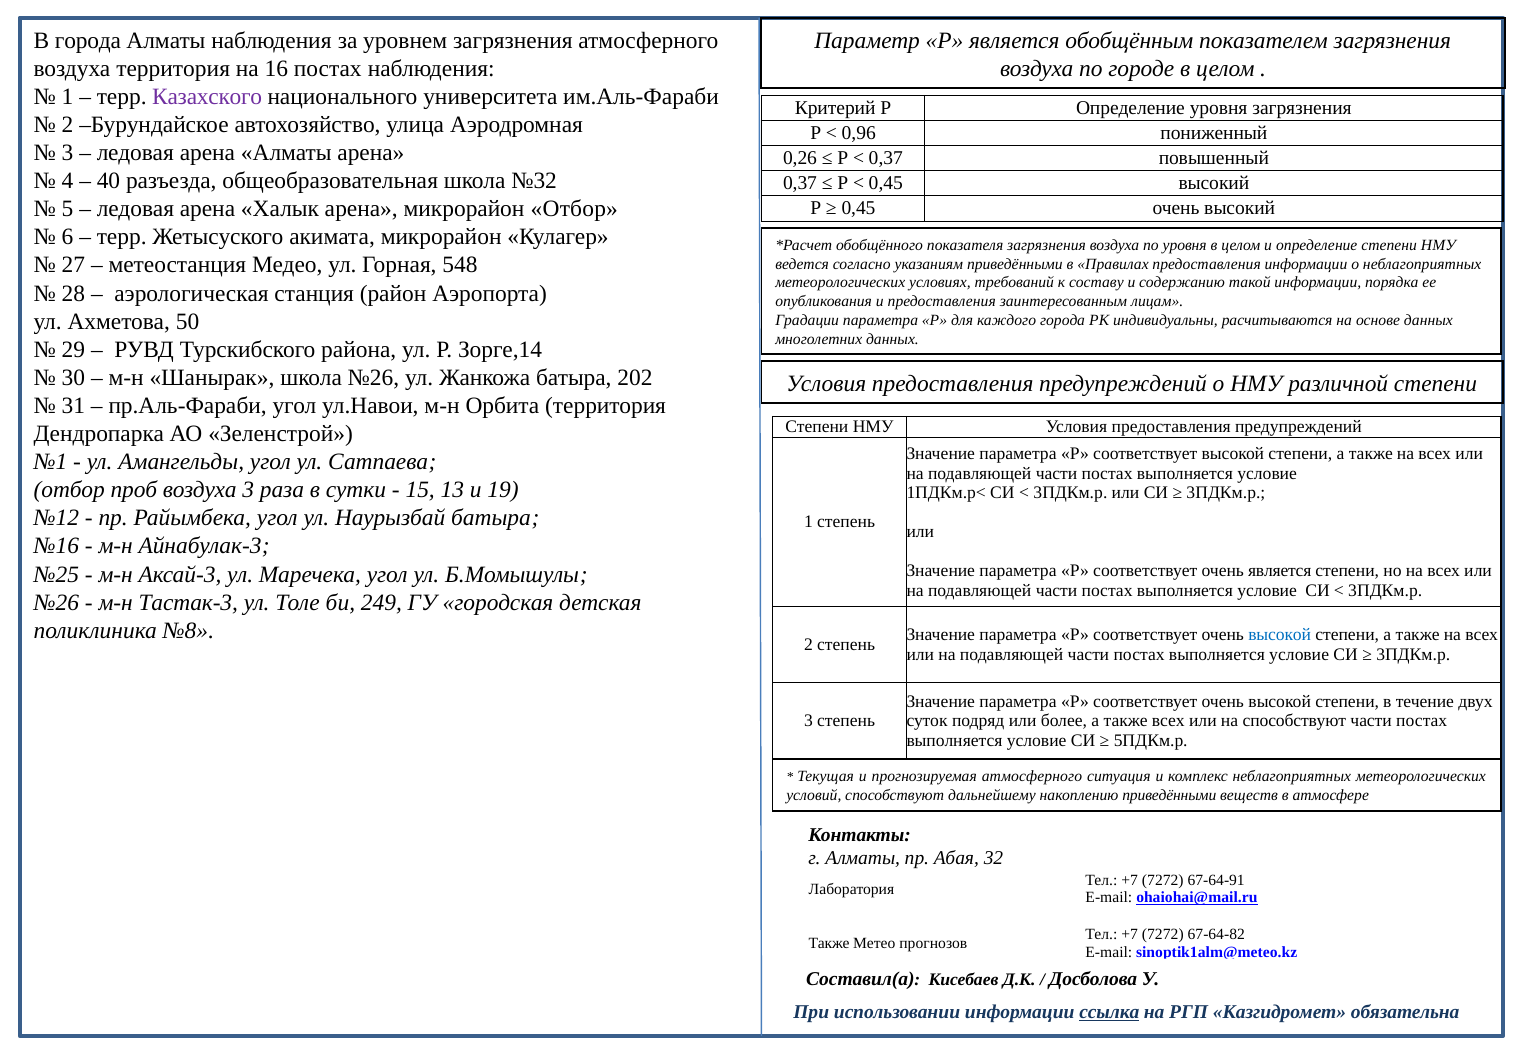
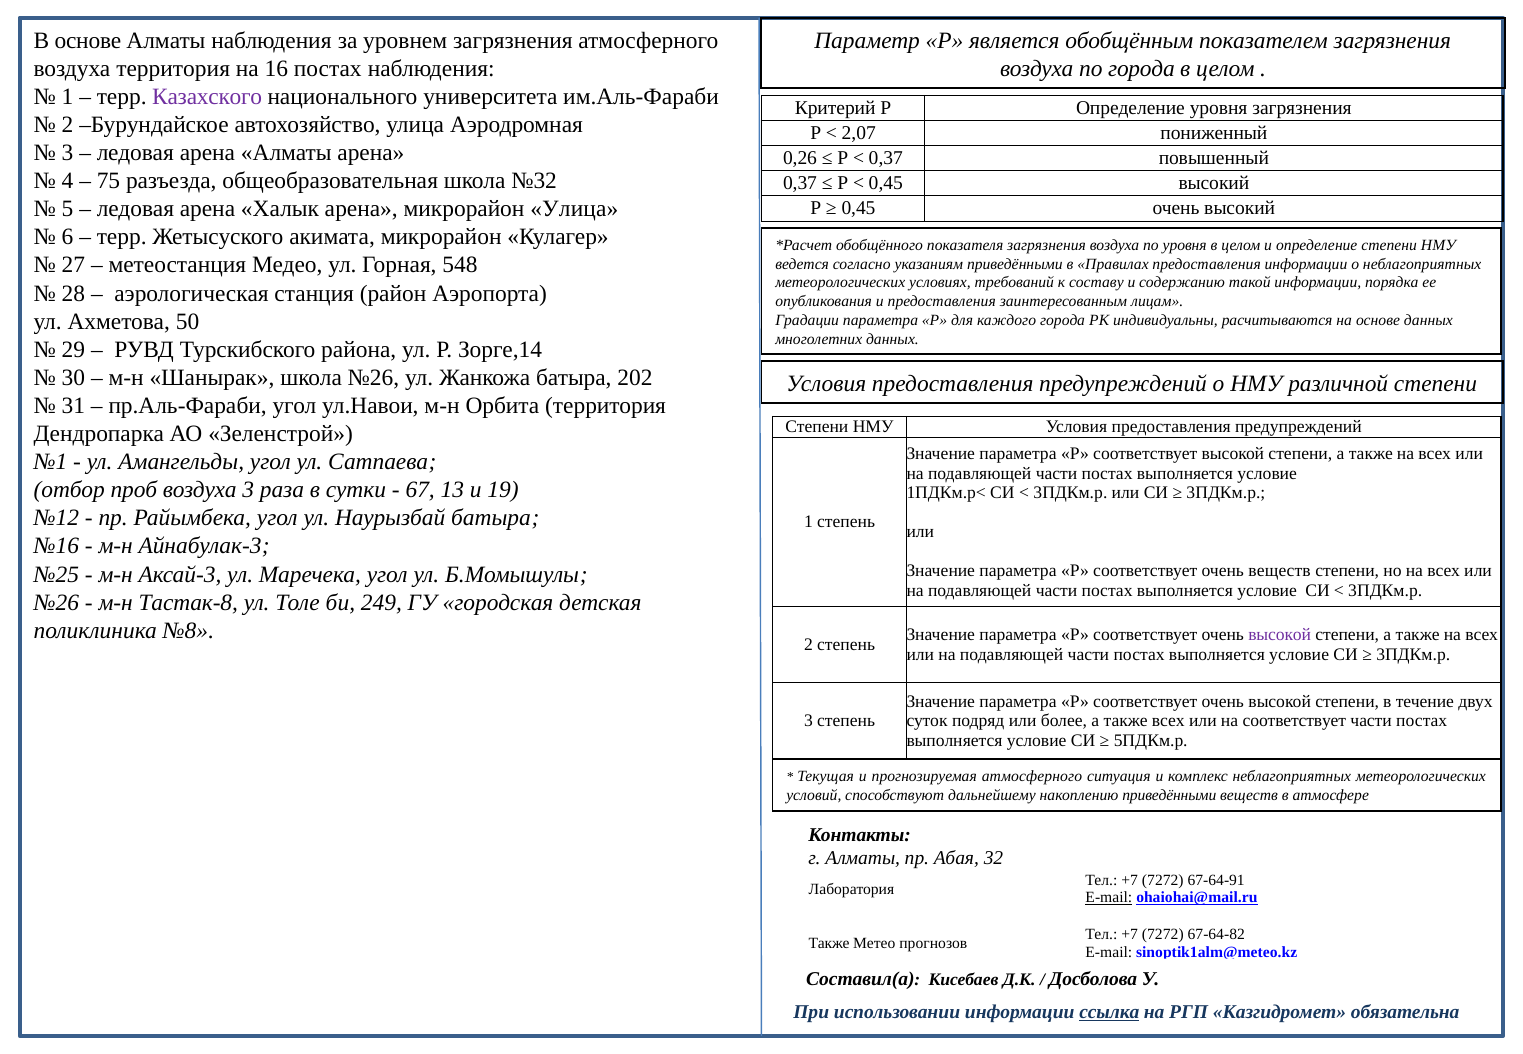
В города: города -> основе (88, 40)
по городе: городе -> города (1141, 68)
0,96: 0,96 -> 2,07 (859, 133)
40: 40 -> 75 (108, 181)
микрорайон Отбор: Отбор -> Улица (574, 209)
15: 15 -> 67 (420, 490)
очень является: является -> веществ (1280, 571)
Тастак-3: Тастак-3 -> Тастак-8 (188, 603)
высокой colour: blue -> purple (1280, 635)
на способствуют: способствуют -> соответствует (1294, 721)
E-mail underline: none -> present (1109, 898)
